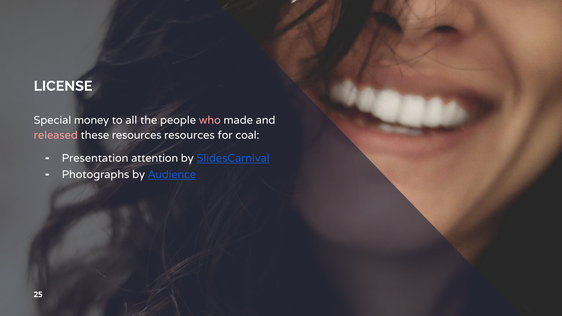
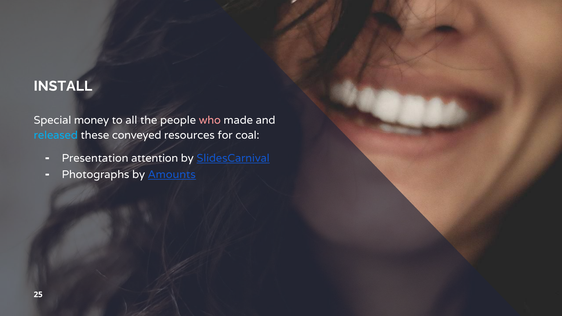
LICENSE: LICENSE -> INSTALL (63, 86)
released colour: pink -> light blue (56, 135)
these resources: resources -> conveyed (137, 135)
Audience: Audience -> Amounts (172, 175)
